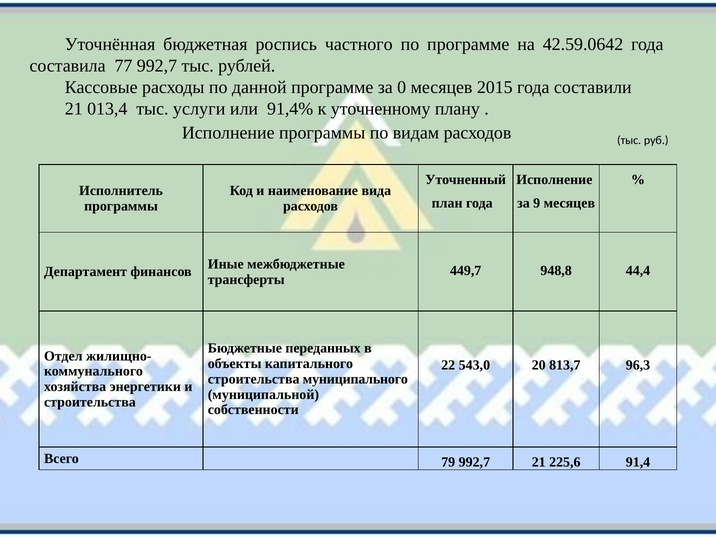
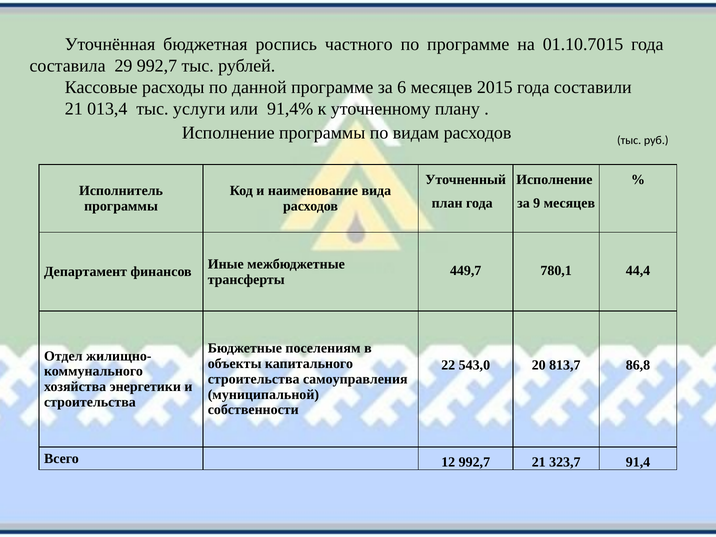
42.59.0642: 42.59.0642 -> 01.10.7015 (583, 44)
77: 77 -> 29 (123, 66)
0: 0 -> 6 (402, 87)
948,8: 948,8 -> 780,1 (556, 271)
переданных: переданных -> поселениям (323, 348)
96,3: 96,3 -> 86,8 (638, 365)
муниципального: муниципального -> самоуправления (355, 379)
79: 79 -> 12 (448, 462)
225,6: 225,6 -> 323,7 (565, 462)
